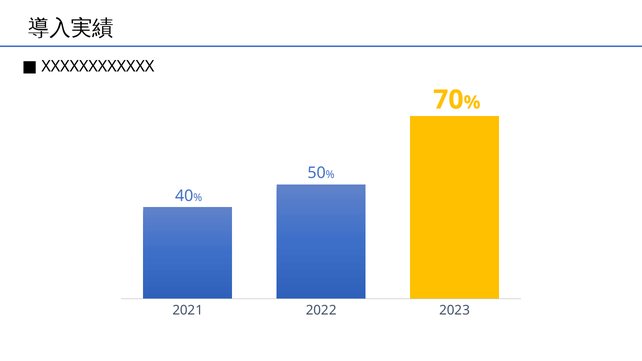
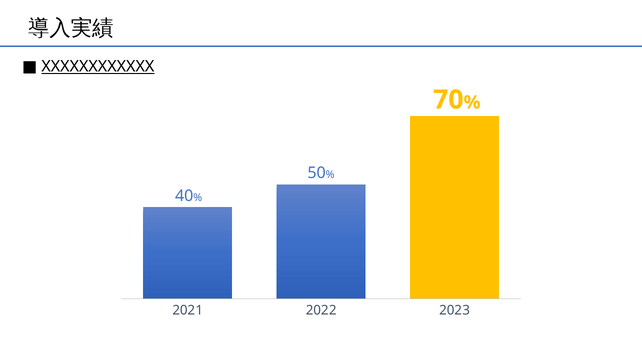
XXXXXXXXXXXX underline: none -> present (98, 67)
